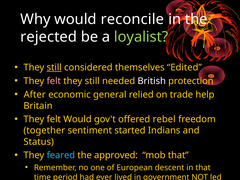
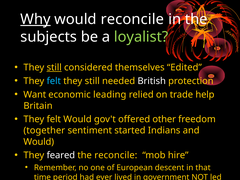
Why underline: none -> present (35, 19)
rejected: rejected -> subjects (49, 37)
felt colour: pink -> light blue (54, 81)
After: After -> Want (35, 95)
general: general -> leading (110, 95)
rebel: rebel -> other (164, 119)
Status: Status -> Would (39, 142)
feared colour: light blue -> white (61, 155)
the approved: approved -> reconcile (116, 155)
mob that: that -> hire (178, 155)
